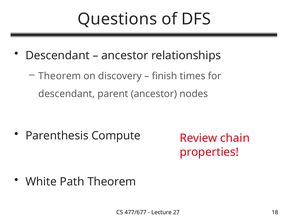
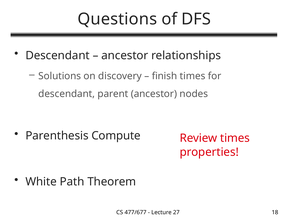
Theorem: Theorem -> Solutions (60, 76)
Review chain: chain -> times (235, 138)
